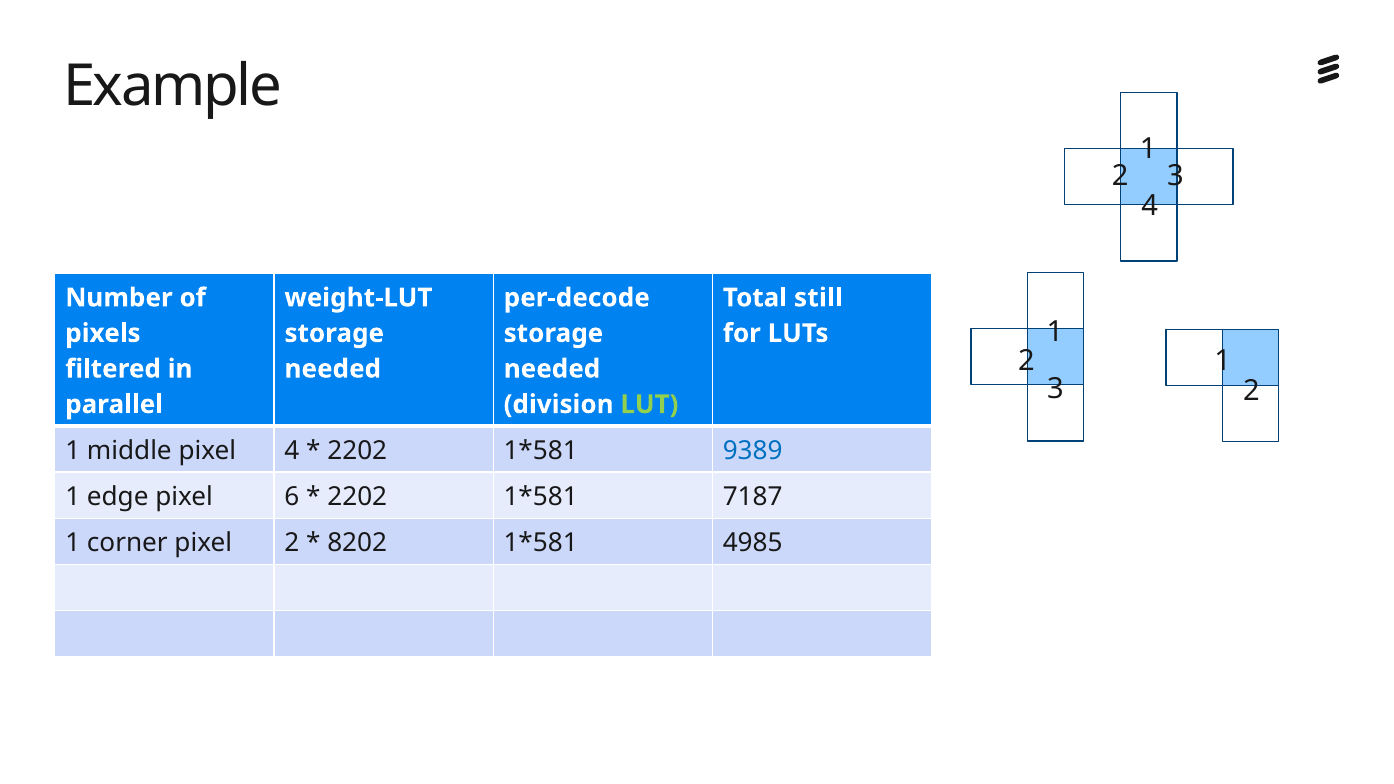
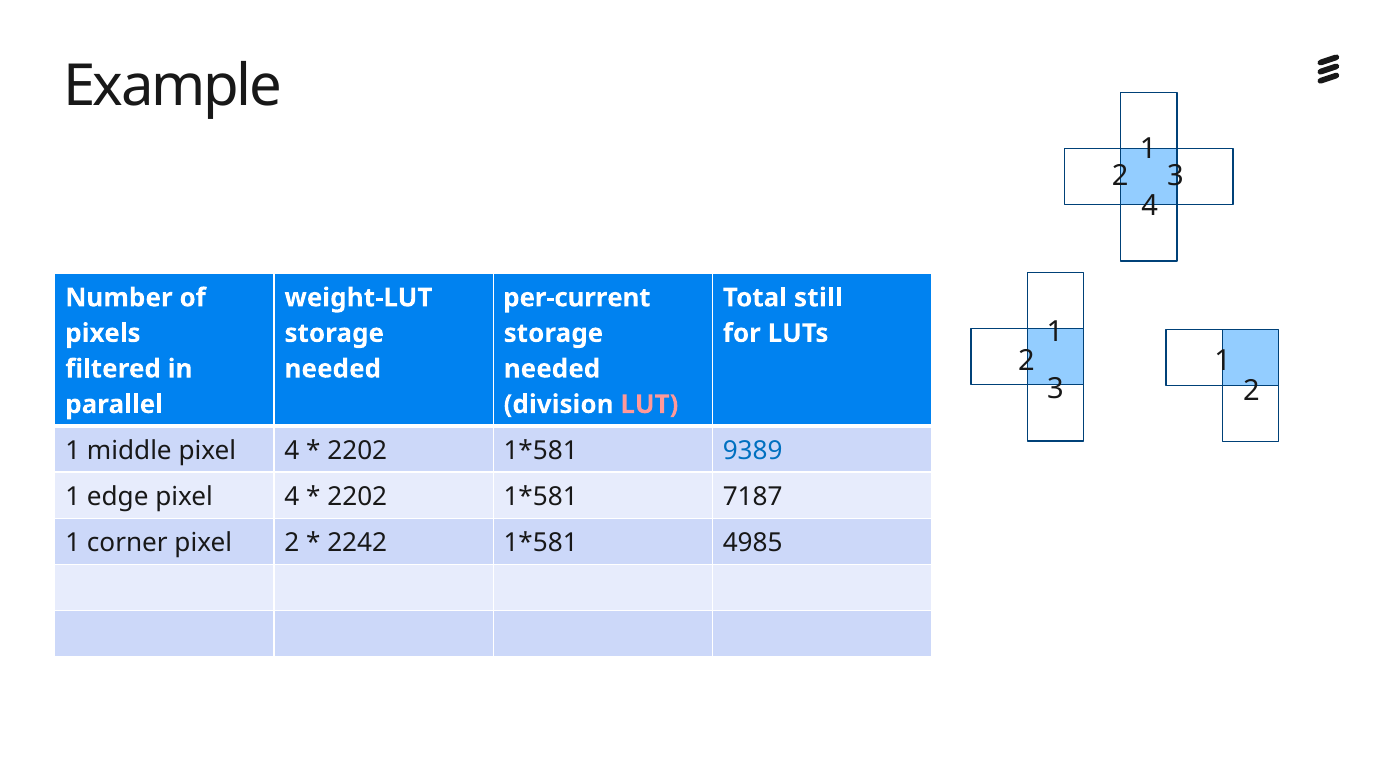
per-decode: per-decode -> per-current (577, 298)
LUT colour: light green -> pink (649, 405)
edge pixel 6: 6 -> 4 (292, 497)
8202: 8202 -> 2242 (357, 543)
